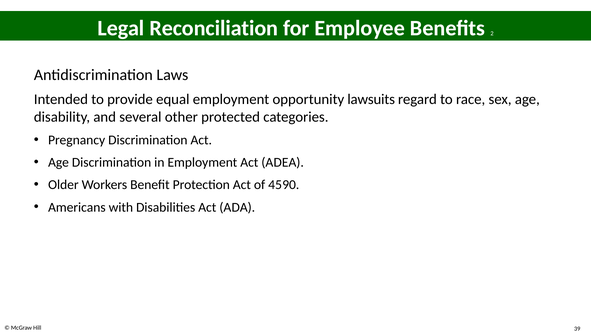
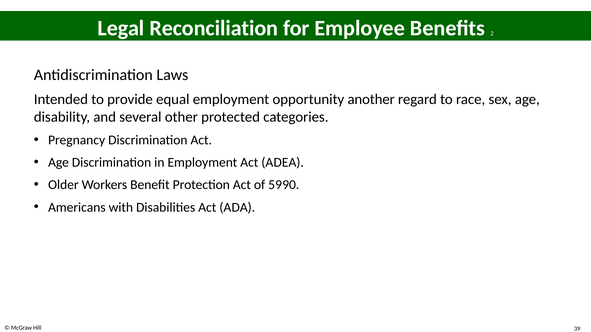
lawsuits: lawsuits -> another (371, 99)
45: 45 -> 59 (275, 185)
